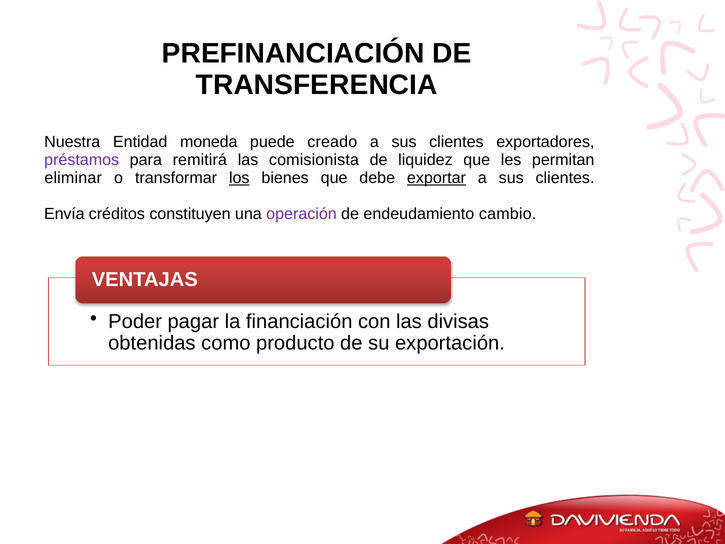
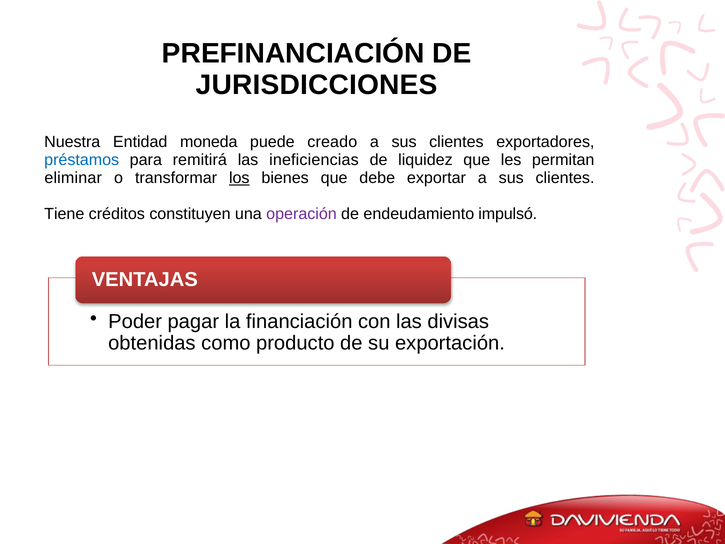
TRANSFERENCIA: TRANSFERENCIA -> JURISDICCIONES (317, 85)
préstamos colour: purple -> blue (82, 160)
comisionista: comisionista -> ineficiencias (314, 160)
exportar underline: present -> none (436, 178)
Envía: Envía -> Tiene (64, 214)
cambio: cambio -> impulsó (508, 214)
